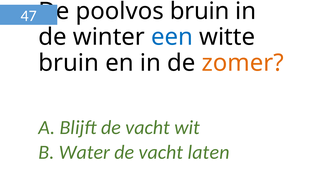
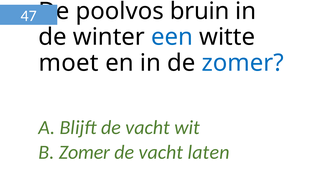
bruin: bruin -> moet (69, 63)
zomer colour: orange -> blue (243, 63)
Water: Water -> Zomer (84, 152)
